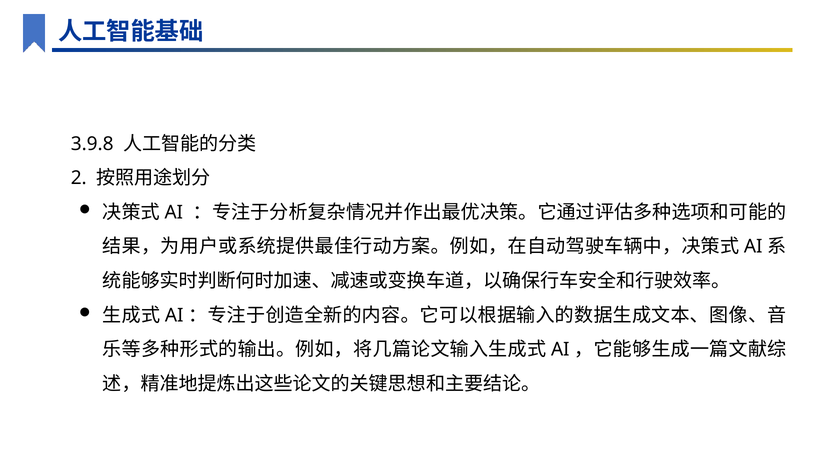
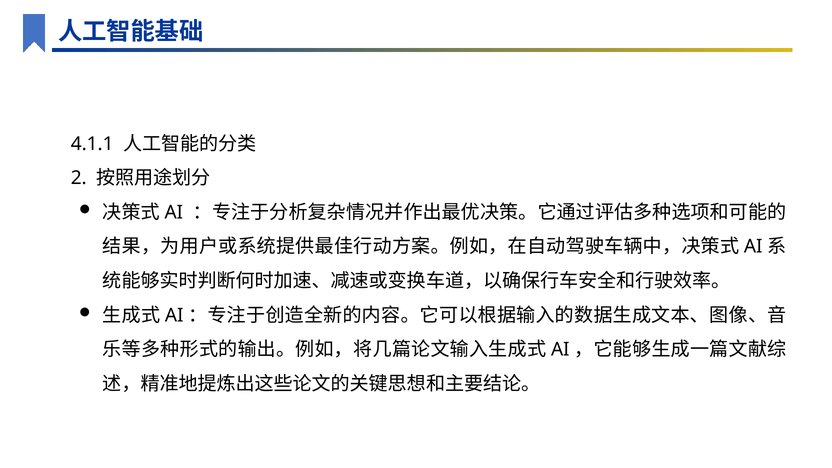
3.9.8: 3.9.8 -> 4.1.1 (92, 144)
